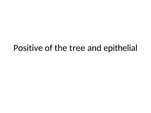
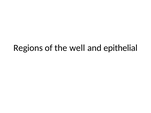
Positive: Positive -> Regions (28, 48)
tree: tree -> well (77, 48)
